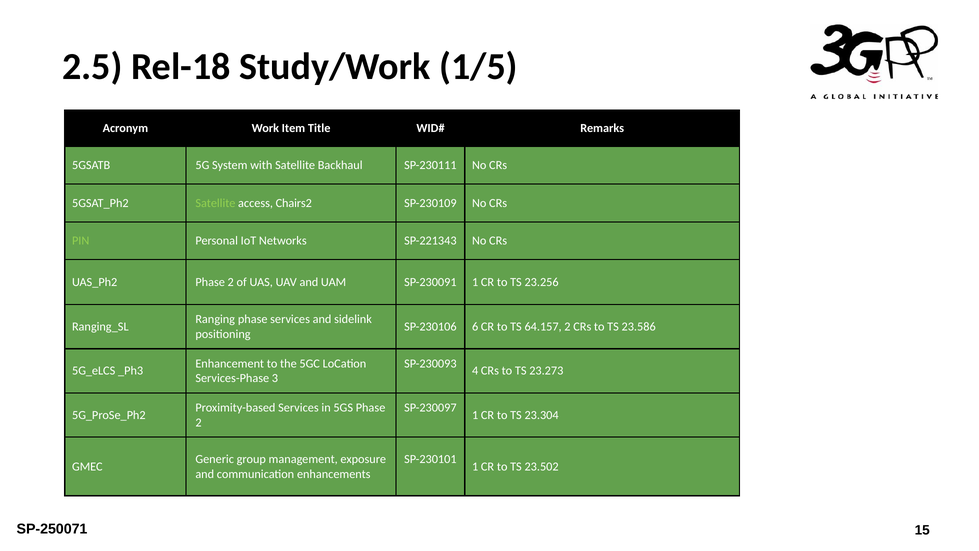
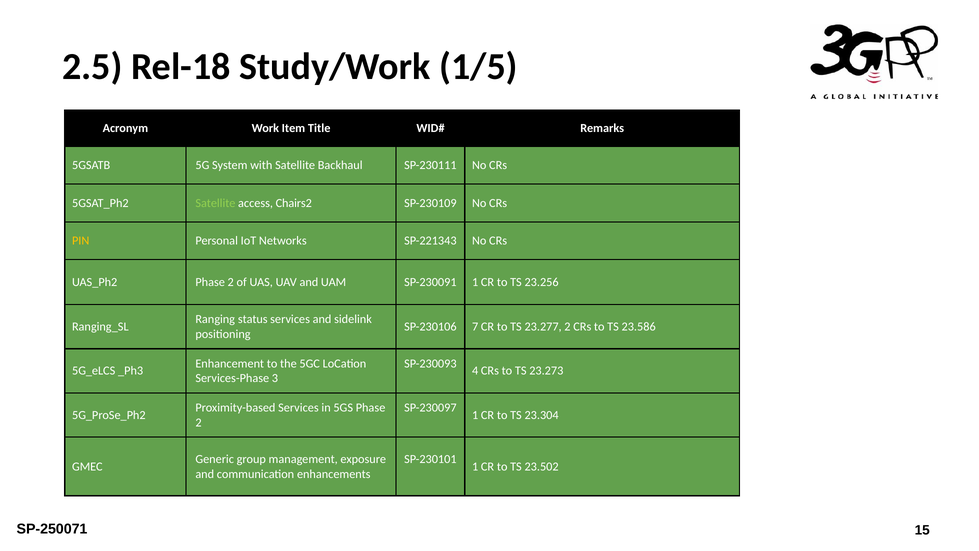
PIN colour: light green -> yellow (81, 241)
Ranging phase: phase -> status (253, 319)
6: 6 -> 7 (475, 327)
64.157: 64.157 -> 23.277 (543, 327)
